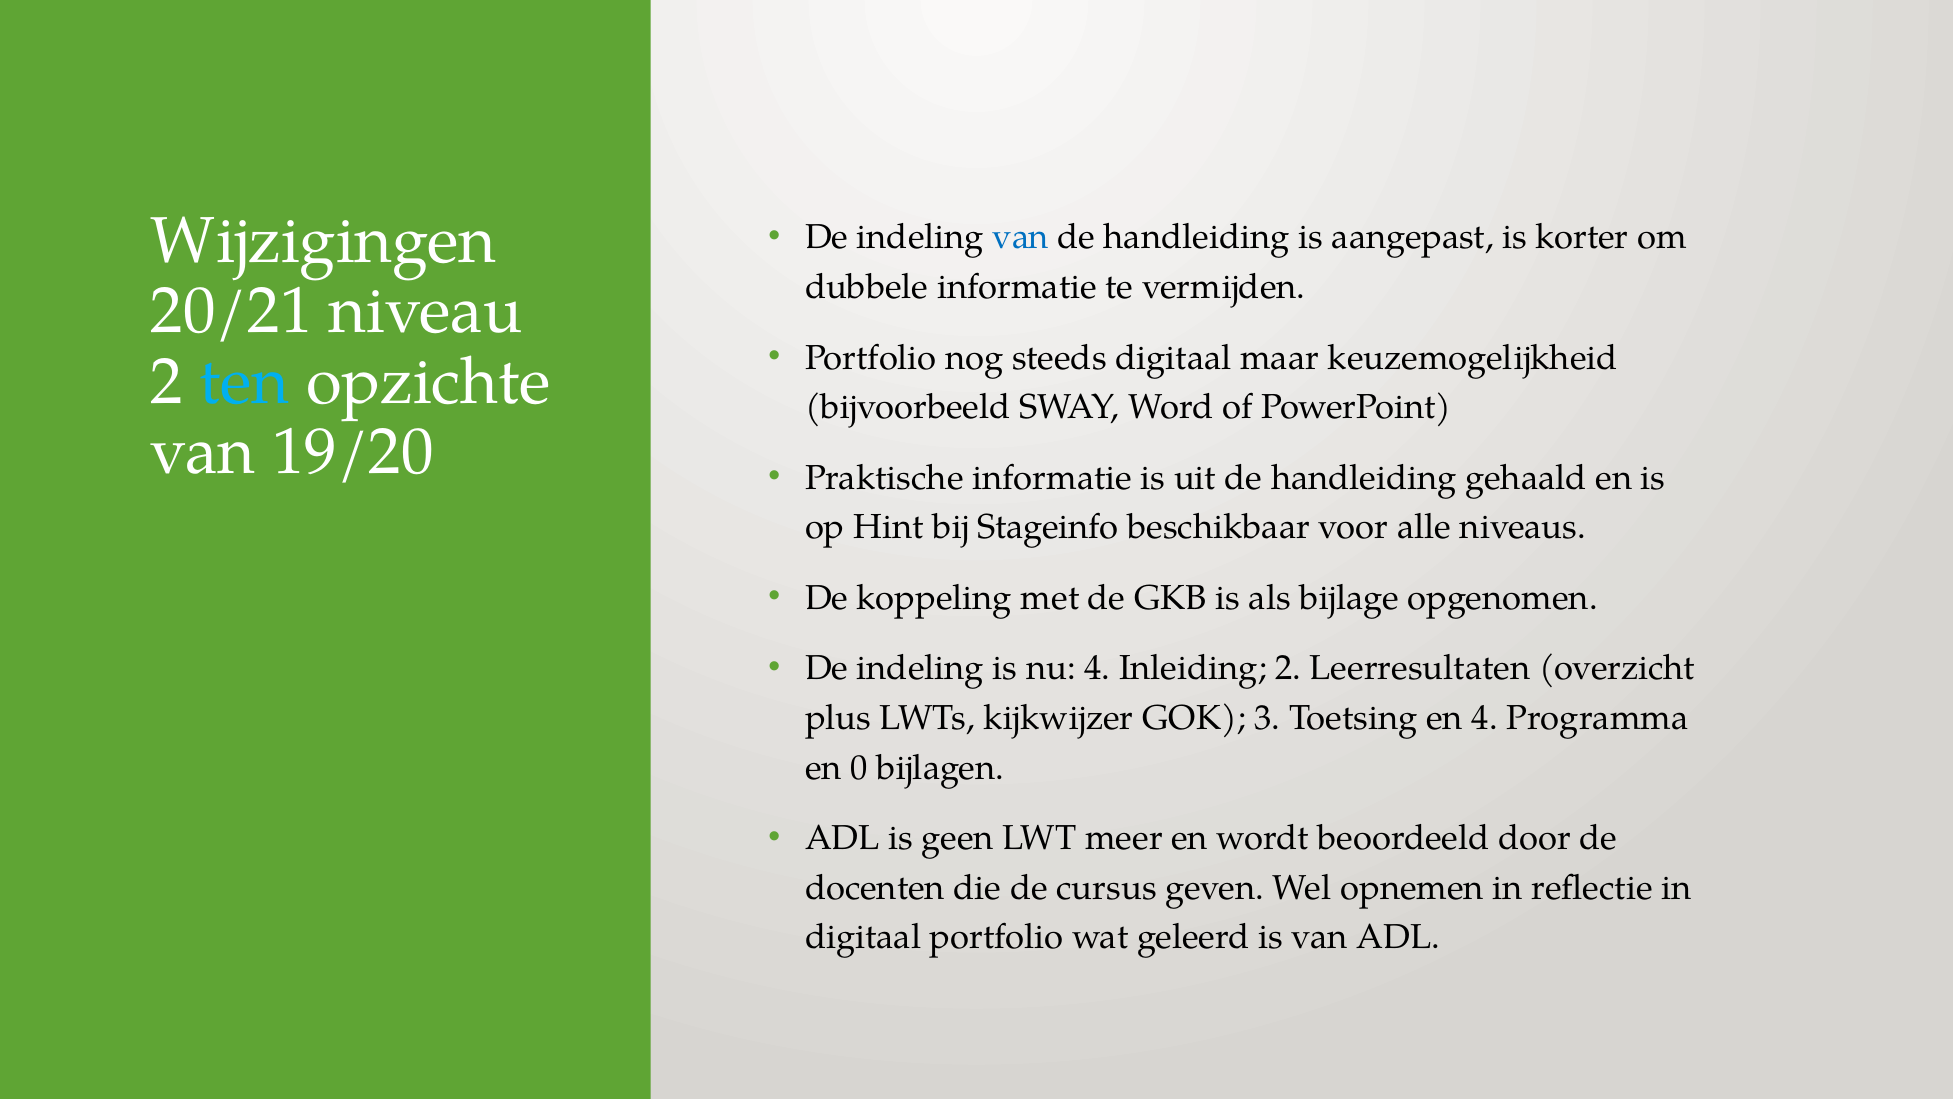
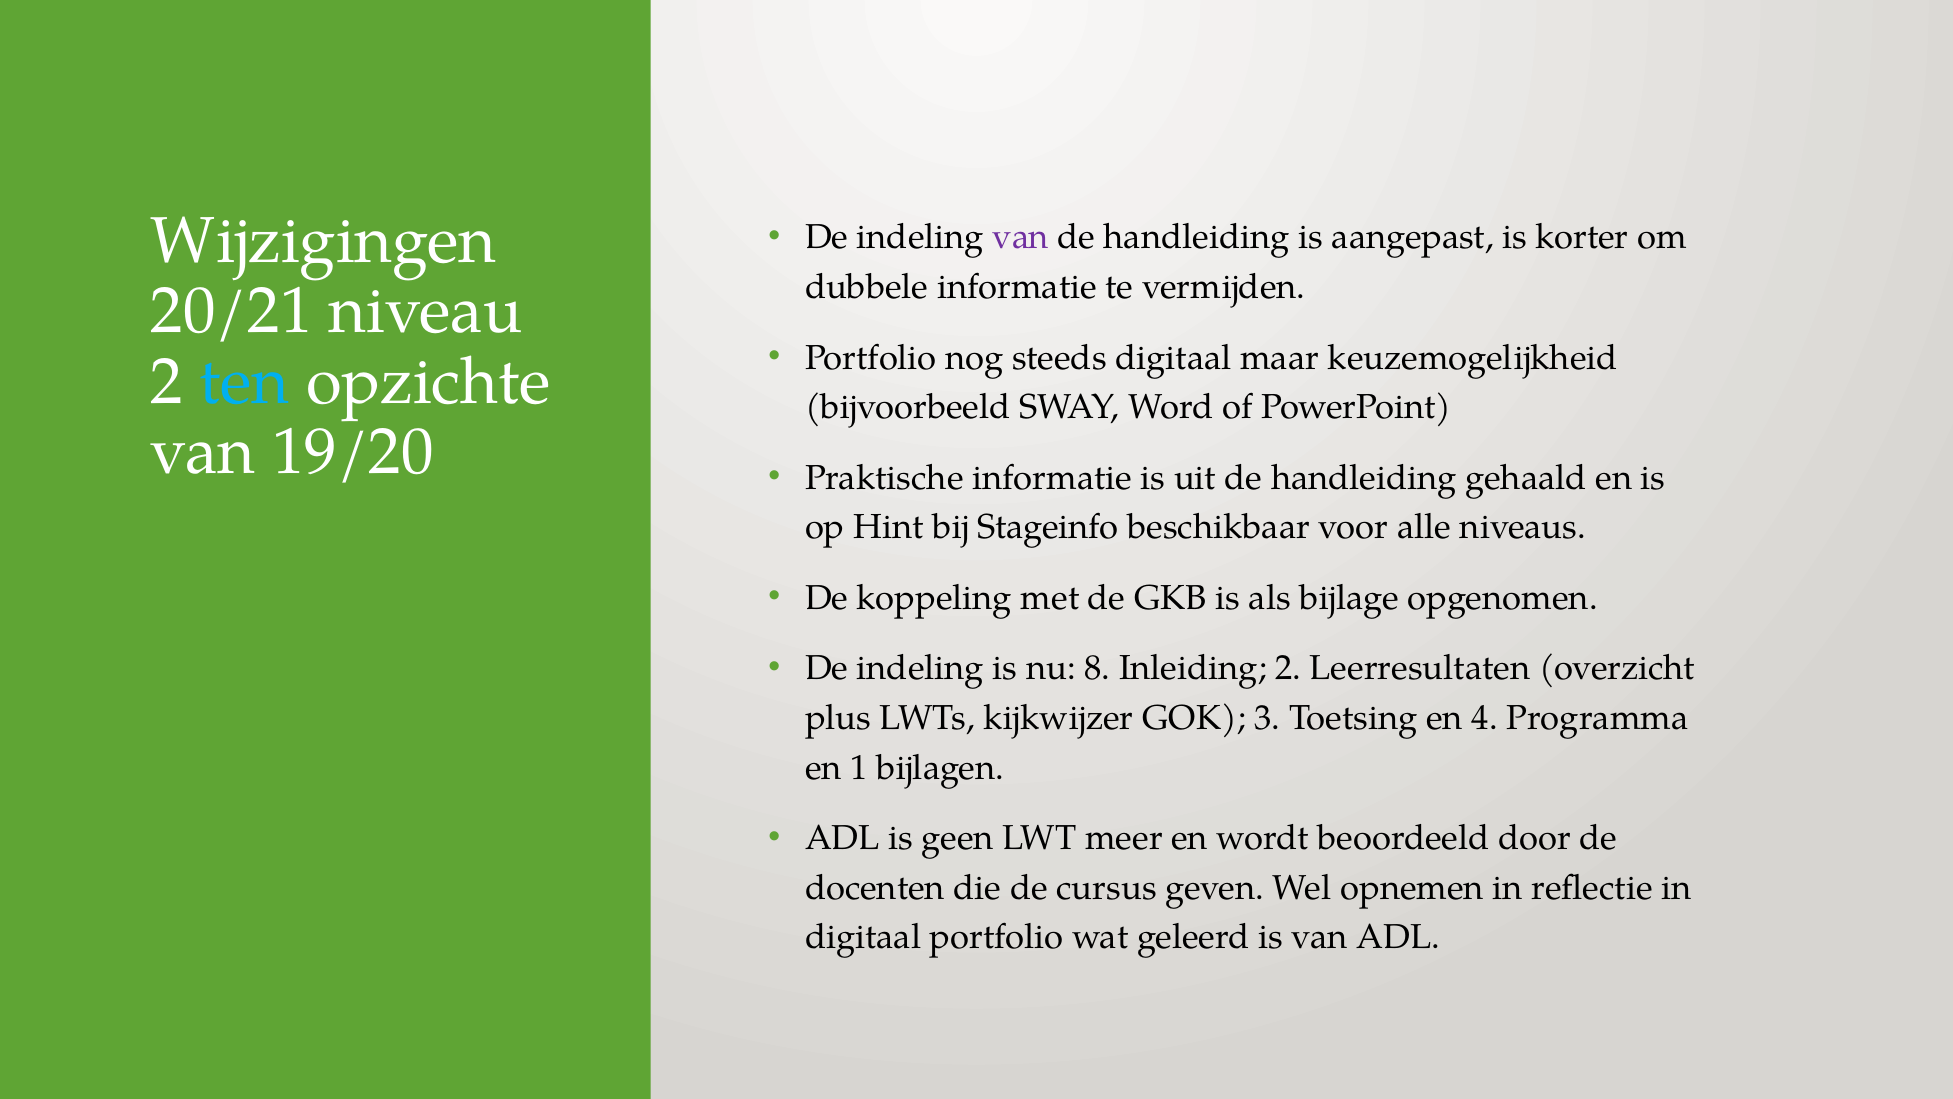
van colour: blue -> purple (1021, 237)
nu 4: 4 -> 8 (1097, 668)
0: 0 -> 1 (859, 767)
